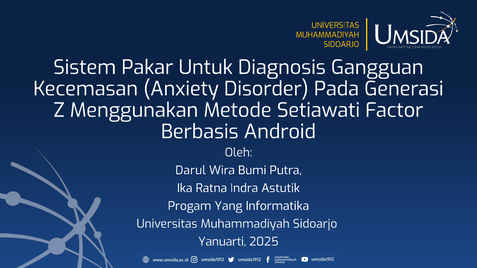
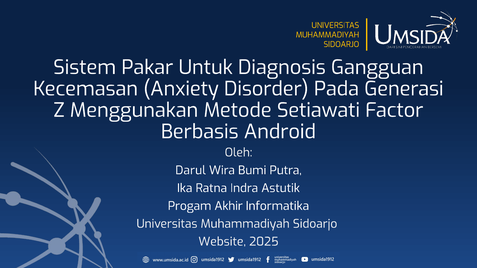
Yang: Yang -> Akhir (229, 206)
Yanuarti: Yanuarti -> Website (222, 242)
